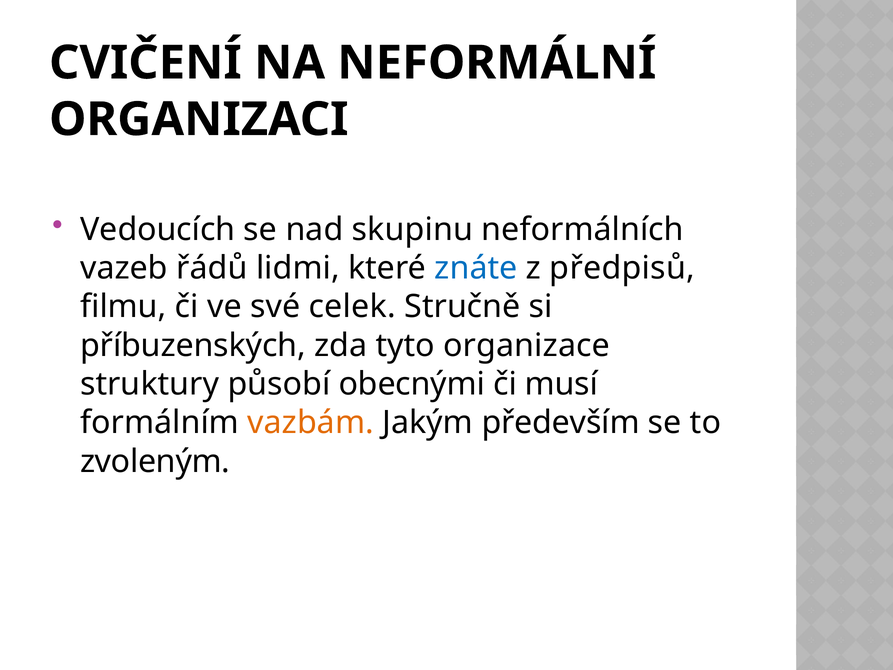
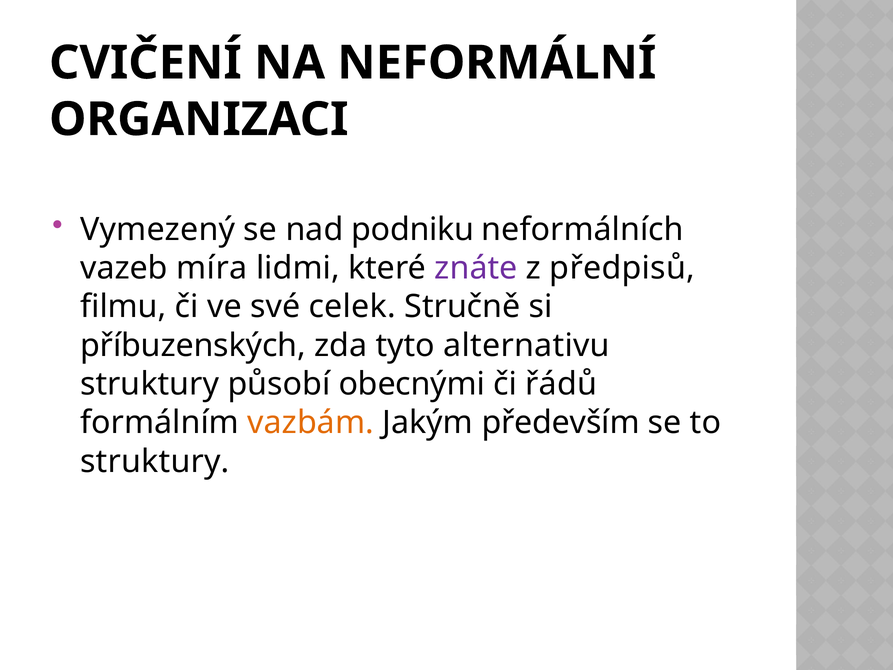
Vedoucích: Vedoucích -> Vymezený (158, 229)
skupinu: skupinu -> podniku (413, 229)
řádů: řádů -> míra (212, 268)
znáte colour: blue -> purple (476, 268)
organizace: organizace -> alternativu (527, 345)
musí: musí -> řádů (561, 384)
zvoleným: zvoleným -> struktury (155, 461)
